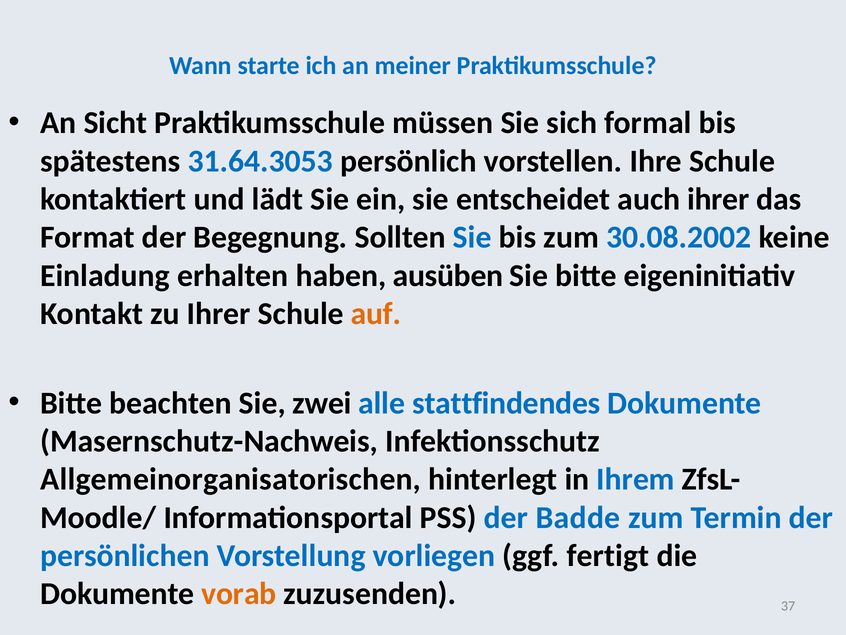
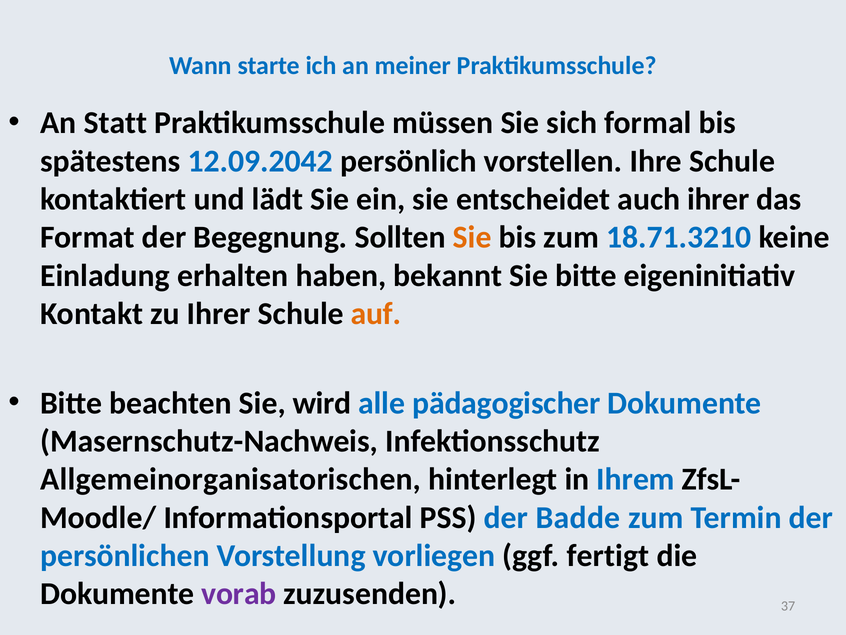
Sicht: Sicht -> Statt (115, 123)
31.64.3053: 31.64.3053 -> 12.09.2042 (260, 161)
Sie colour: blue -> orange (472, 237)
30.08.2002: 30.08.2002 -> 18.71.3210 (679, 237)
ausüben: ausüben -> bekannt (448, 275)
zwei: zwei -> wird (322, 403)
stattfindendes: stattfindendes -> pädagogischer (506, 403)
vorab colour: orange -> purple (239, 593)
